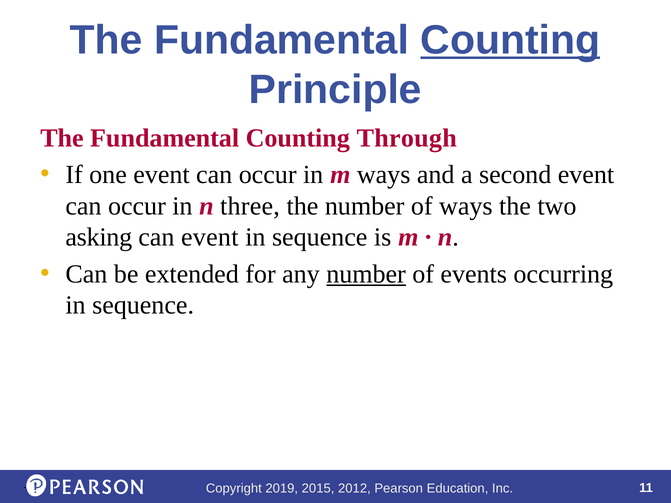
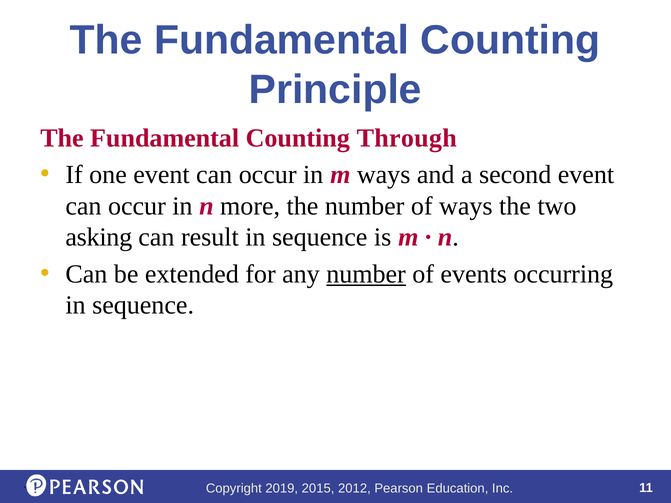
Counting underline: present -> none (510, 40)
three: three -> more (250, 206)
can event: event -> result (210, 237)
